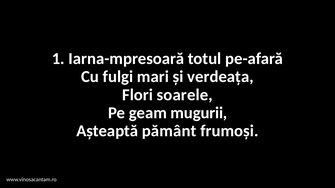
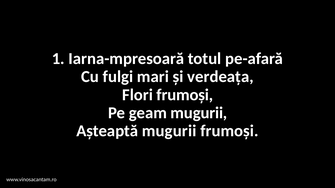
Flori soarele: soarele -> frumoși (185, 95)
Așteaptă pământ: pământ -> mugurii (169, 131)
